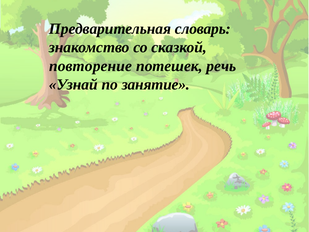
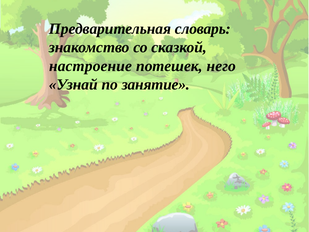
повторение: повторение -> настроение (91, 66)
речь: речь -> него (221, 66)
